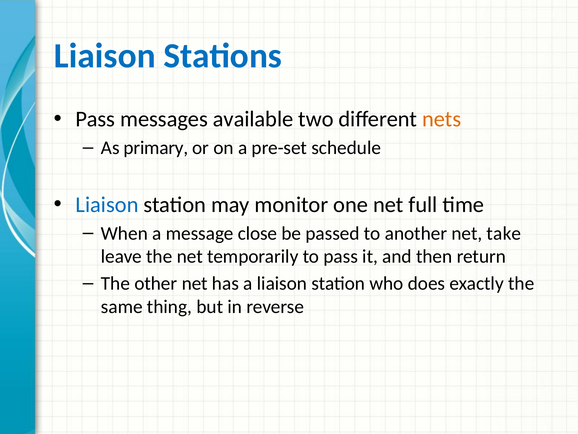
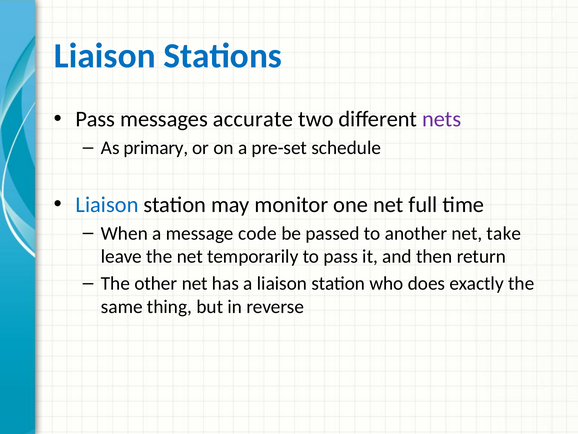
available: available -> accurate (253, 119)
nets colour: orange -> purple (442, 119)
close: close -> code (257, 233)
